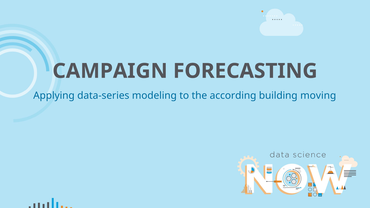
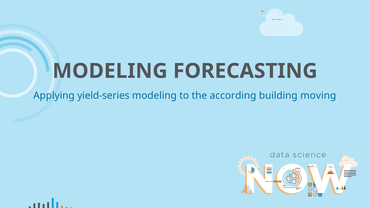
CAMPAIGN: CAMPAIGN -> MODELING (110, 71)
data-series: data-series -> yield-series (103, 96)
